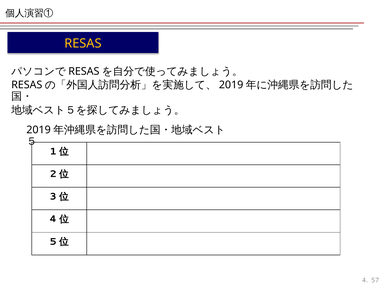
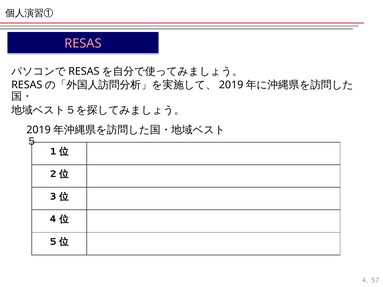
RESAS colour: yellow -> pink (83, 43)
